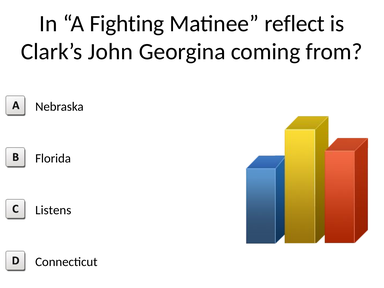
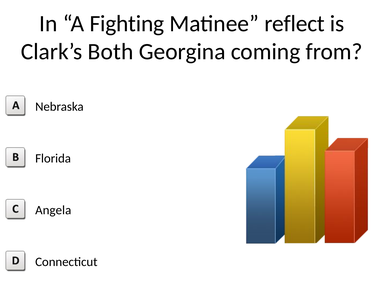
John: John -> Both (111, 52)
Listens: Listens -> Angela (53, 210)
